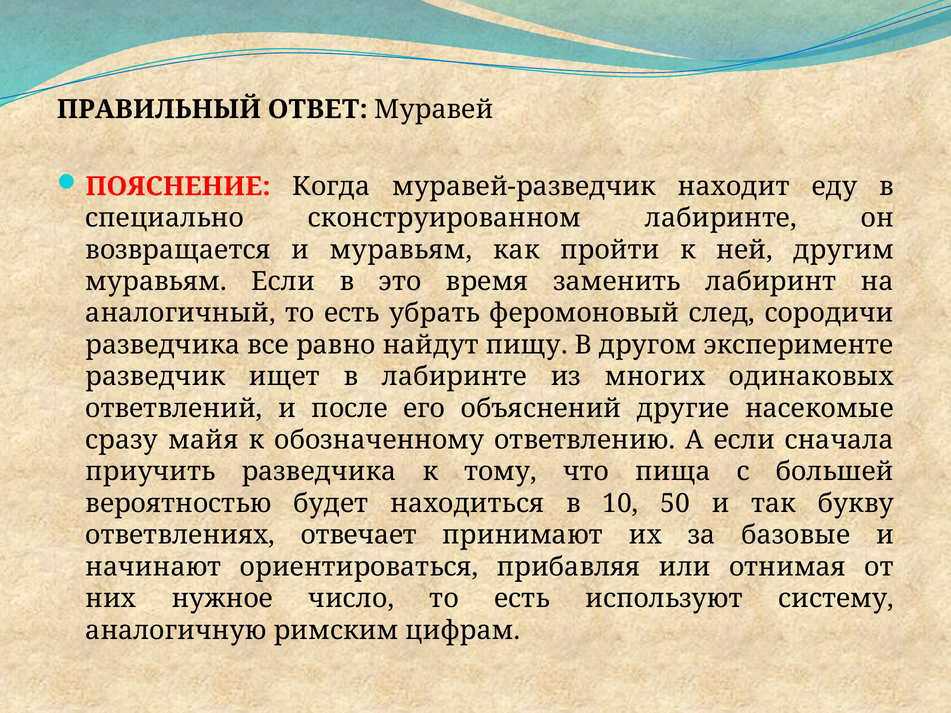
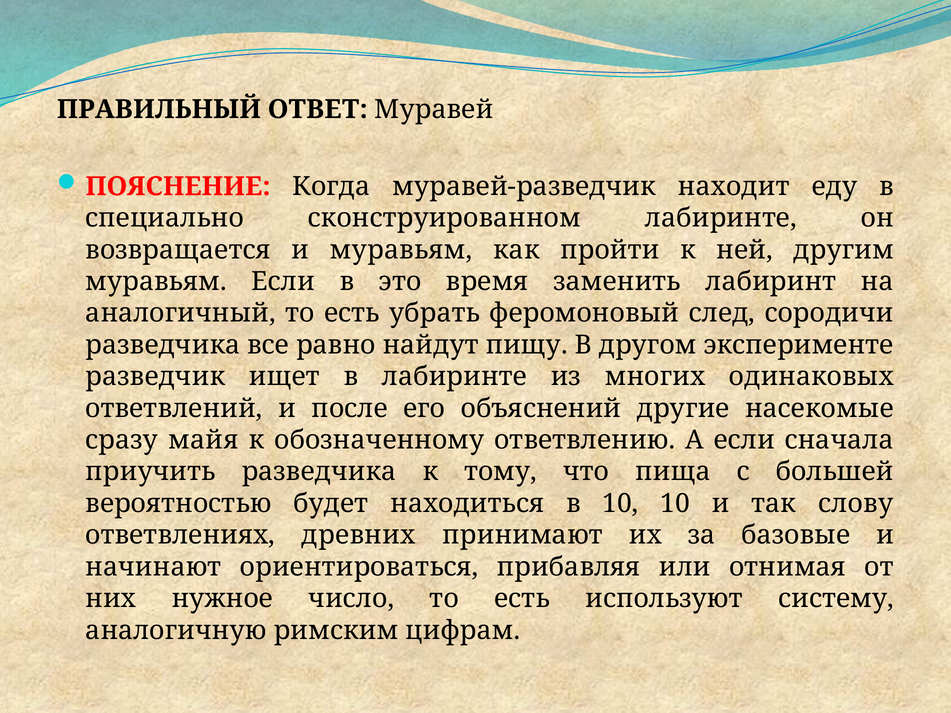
10 50: 50 -> 10 (675, 504)
букву: букву -> слову (856, 504)
отвечает: отвечает -> древних (359, 535)
